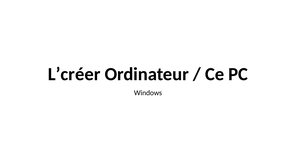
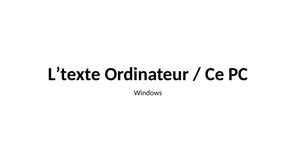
L’créer: L’créer -> L’texte (74, 74)
